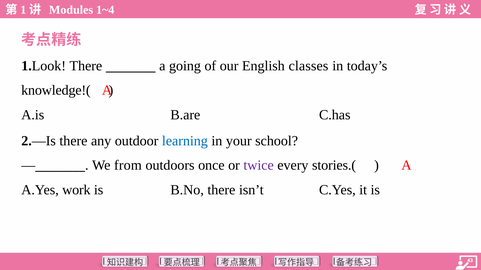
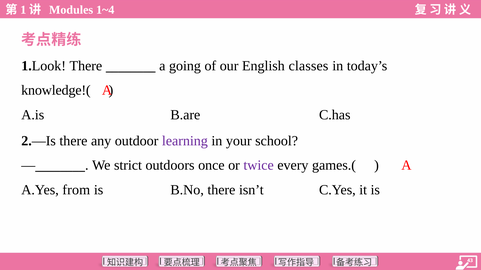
learning colour: blue -> purple (185, 141)
from: from -> strict (128, 166)
stories.(: stories.( -> games.( (334, 166)
work: work -> from (76, 190)
